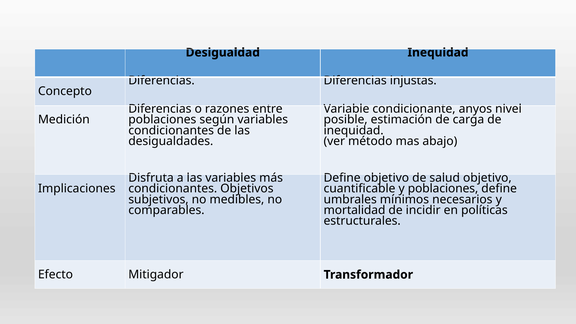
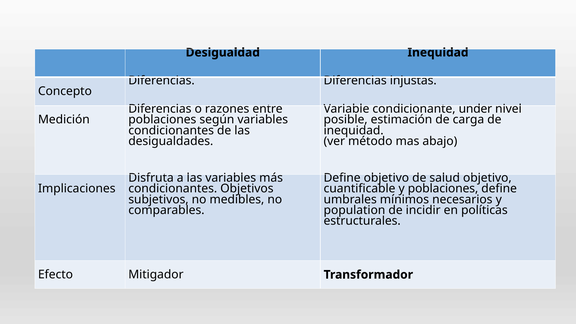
anyos: anyos -> under (475, 109)
mortalidad: mortalidad -> population (354, 210)
